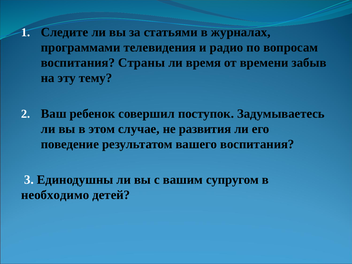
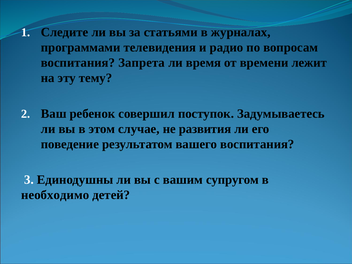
Страны: Страны -> Запрета (142, 63)
забыв: забыв -> лежит (309, 63)
